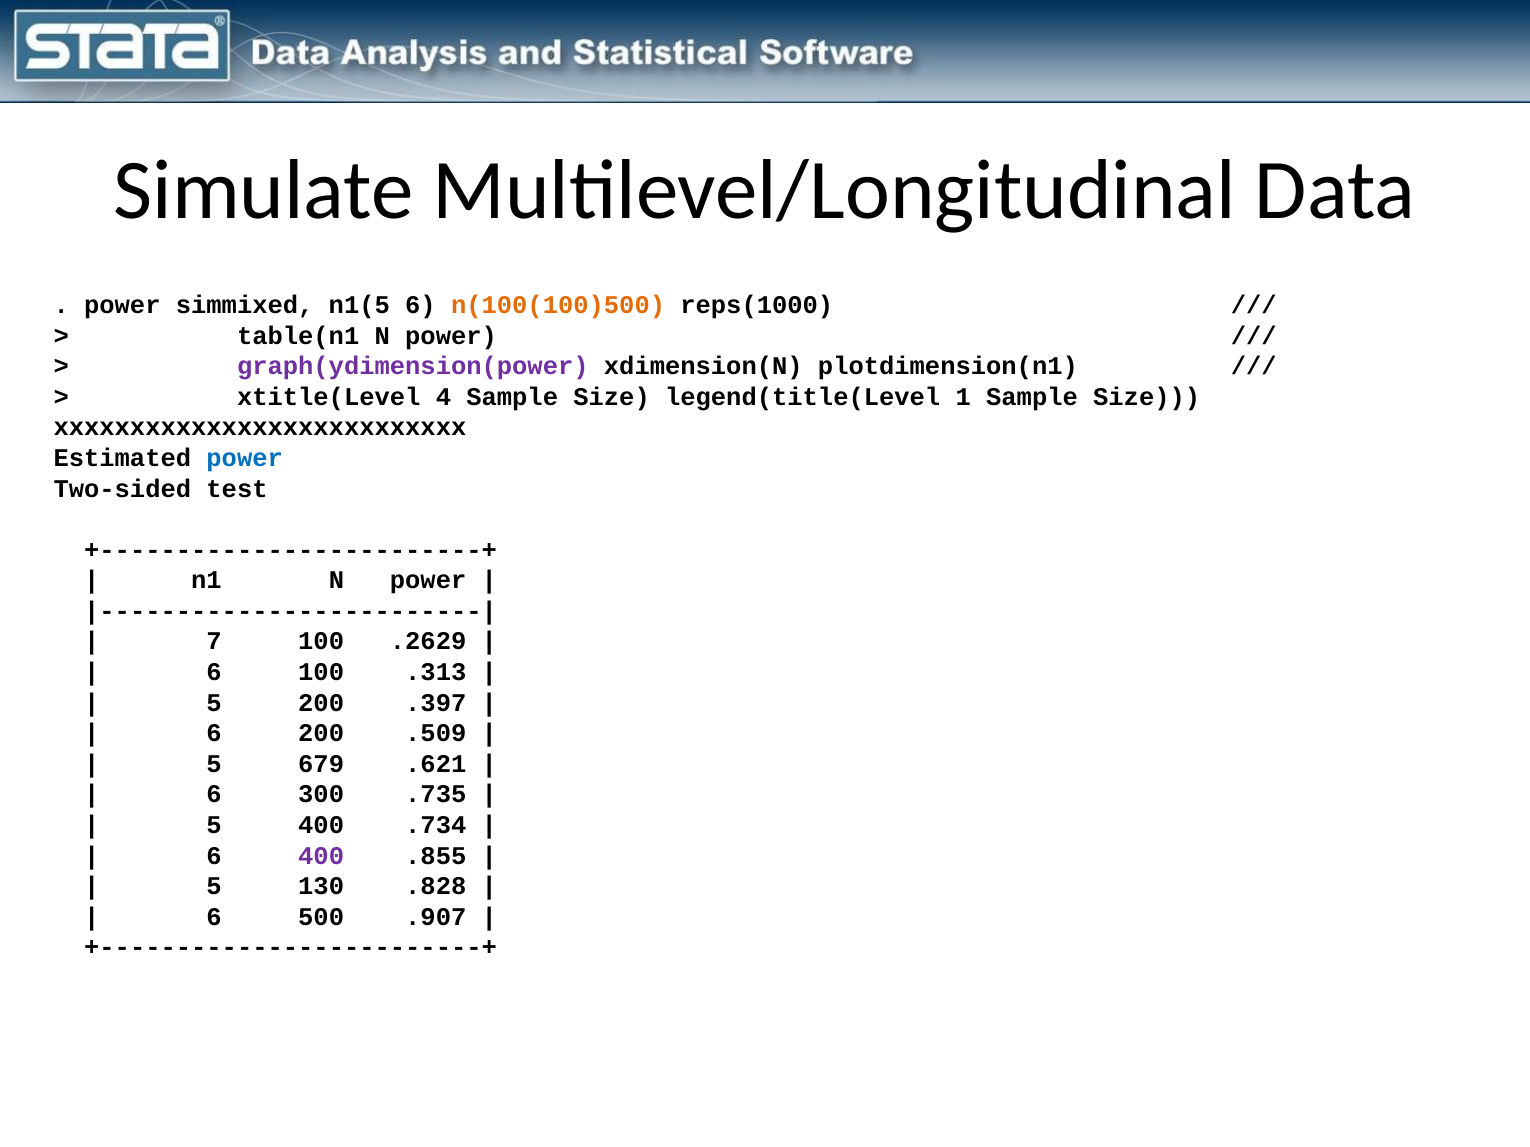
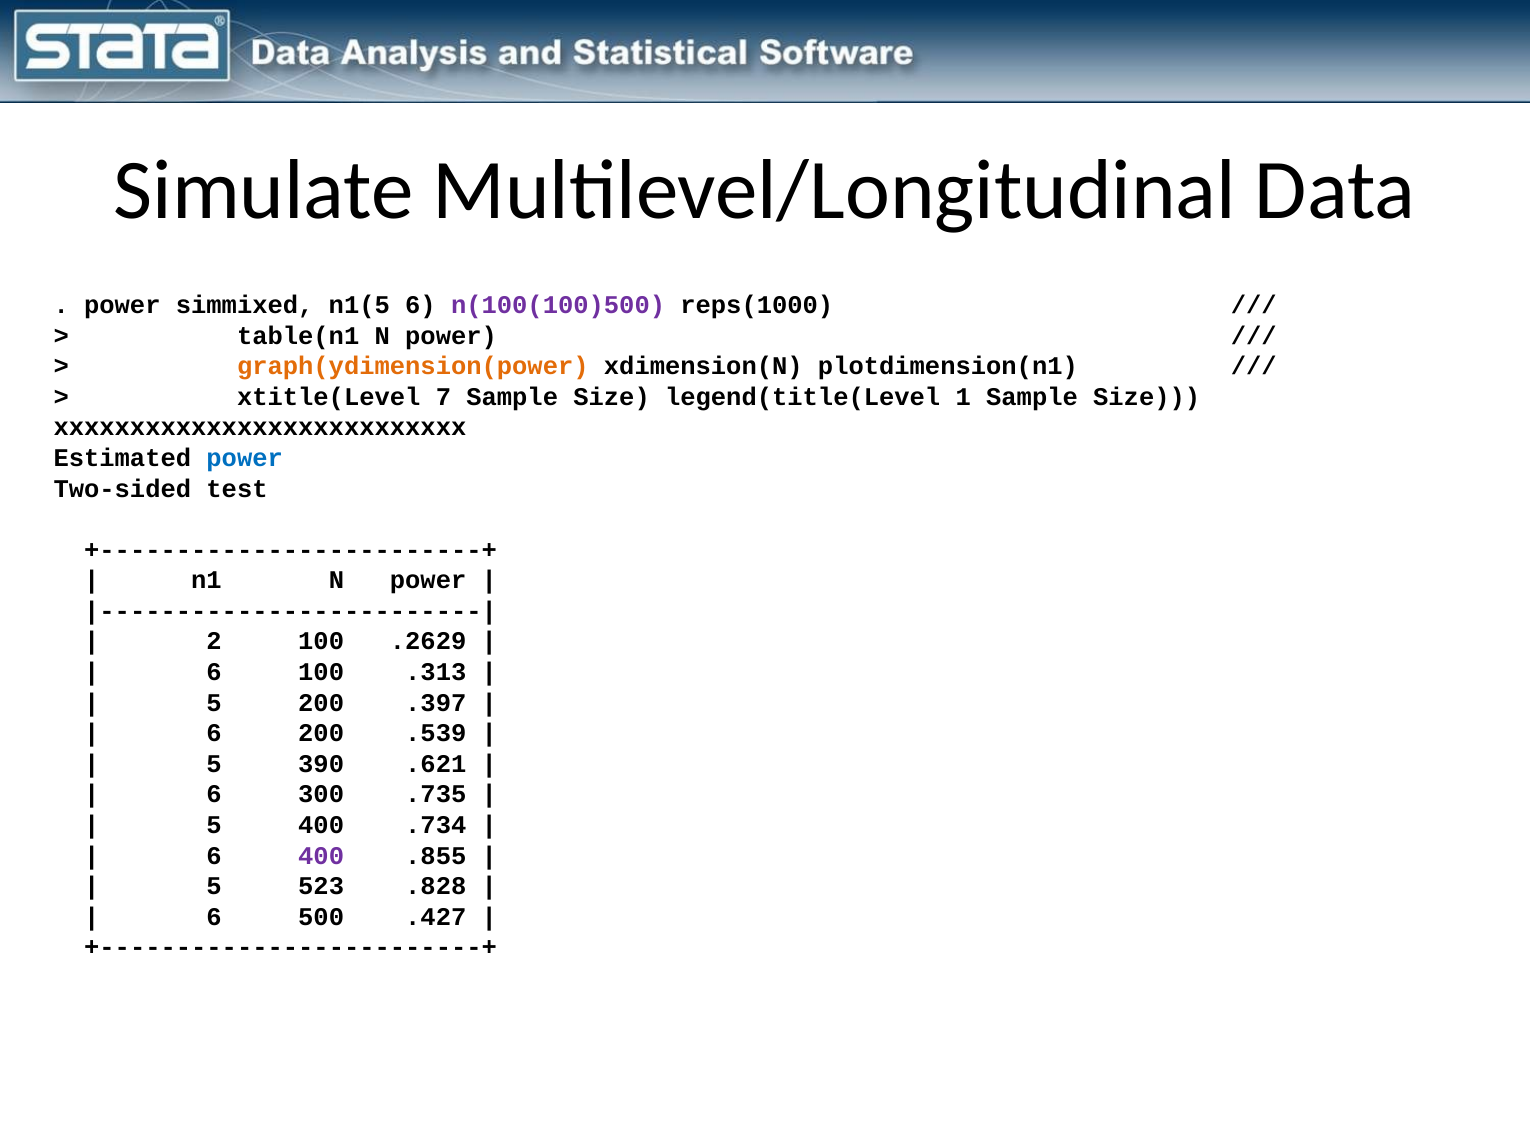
n(100(100)500 colour: orange -> purple (558, 305)
graph(ydimension(power colour: purple -> orange (413, 366)
4: 4 -> 7 (443, 397)
7: 7 -> 2 (214, 642)
.509: .509 -> .539 (436, 734)
679: 679 -> 390 (321, 764)
130: 130 -> 523 (321, 887)
.907: .907 -> .427 (436, 917)
